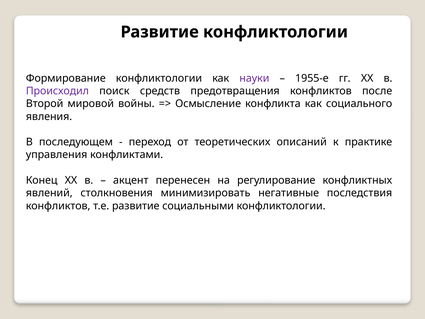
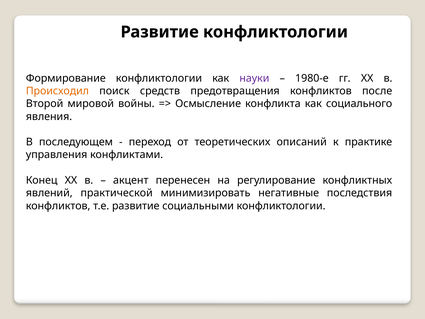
1955-е: 1955-е -> 1980-е (312, 78)
Происходил colour: purple -> orange (57, 91)
столкновения: столкновения -> практической (117, 193)
